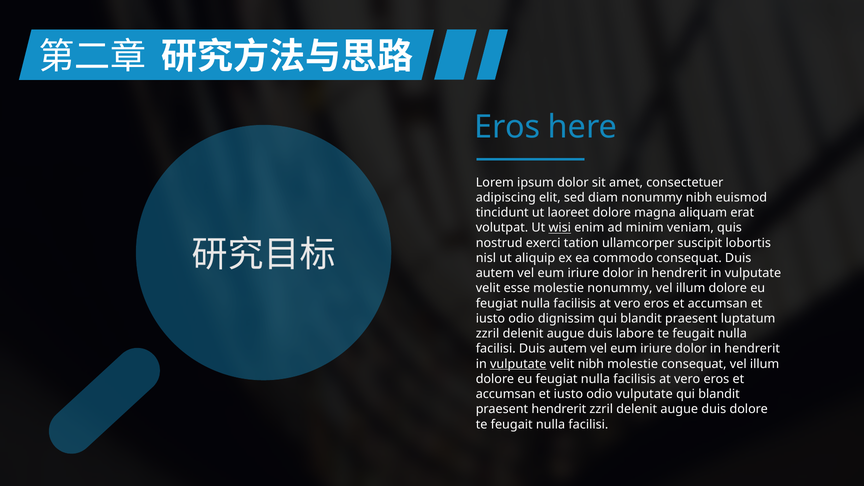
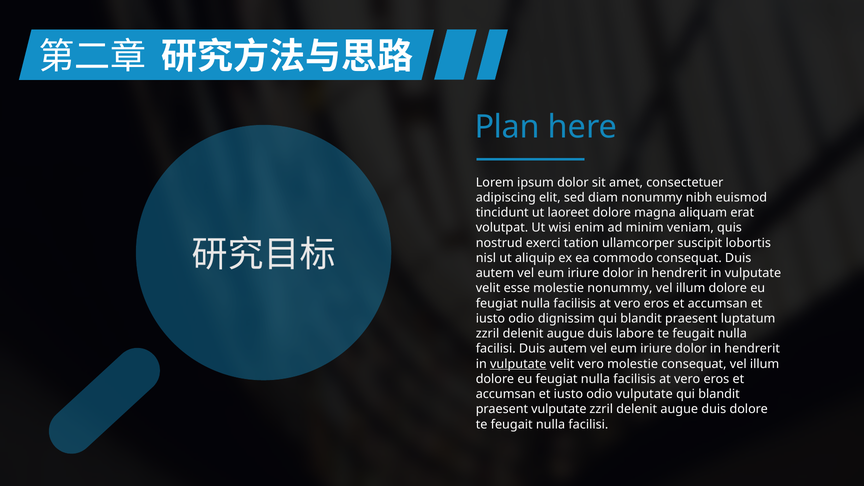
Eros: Eros -> Plan (507, 127)
wisi underline: present -> none (560, 228)
velit nibh: nibh -> vero (591, 364)
praesent hendrerit: hendrerit -> vulputate (559, 409)
